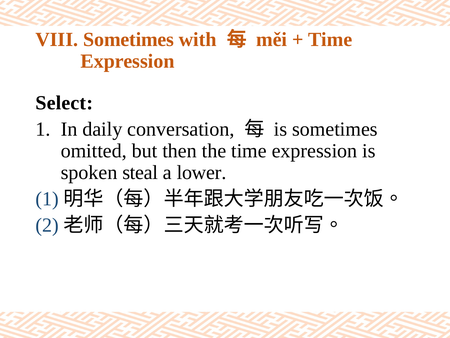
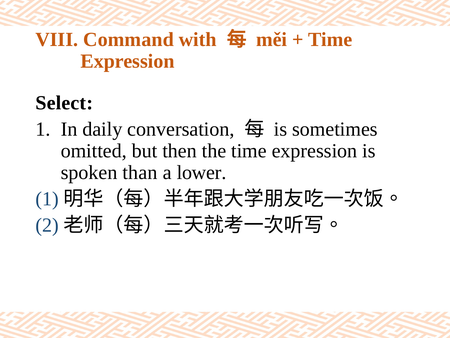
VIII Sometimes: Sometimes -> Command (129, 40)
steal: steal -> than (140, 172)
